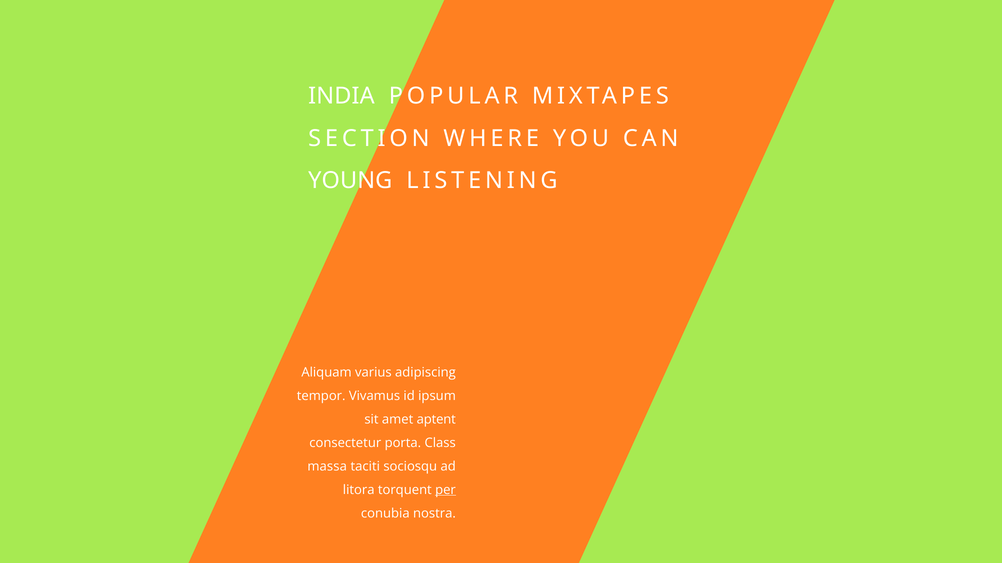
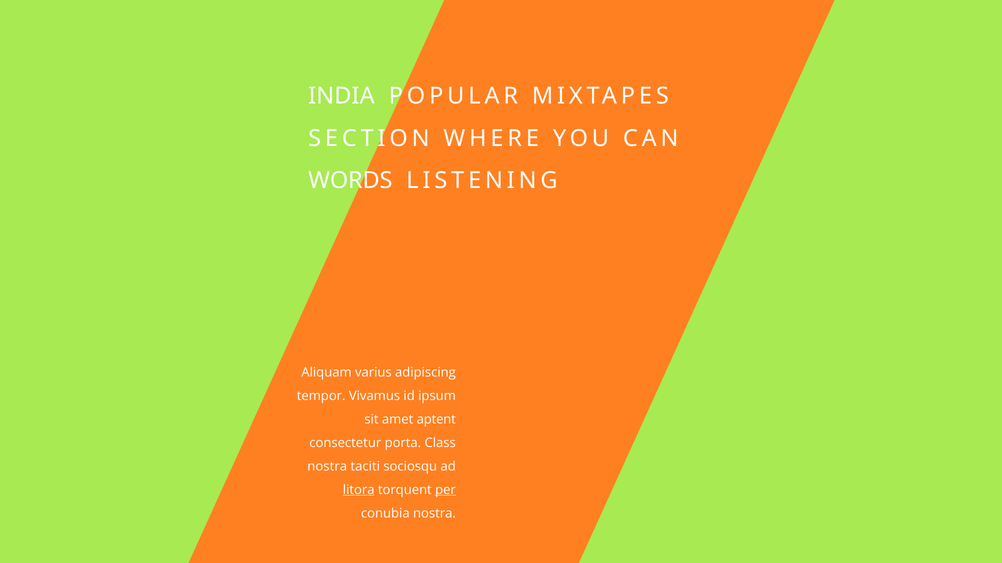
YOUNG: YOUNG -> WORDS (350, 181)
massa: massa -> nostra (327, 467)
litora underline: none -> present (359, 490)
